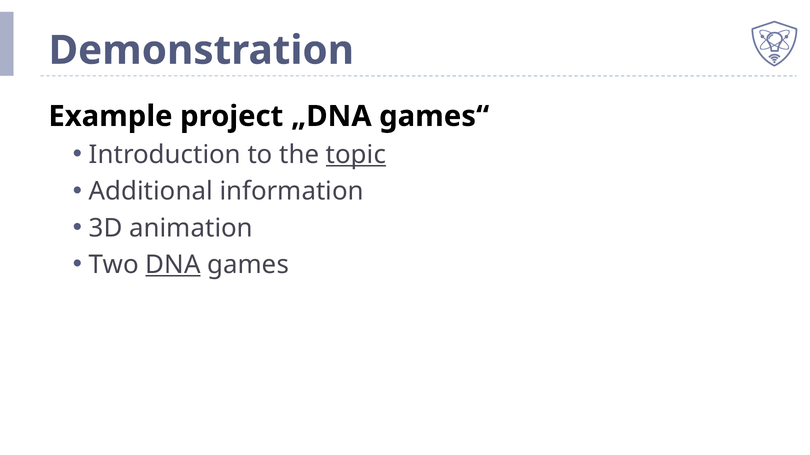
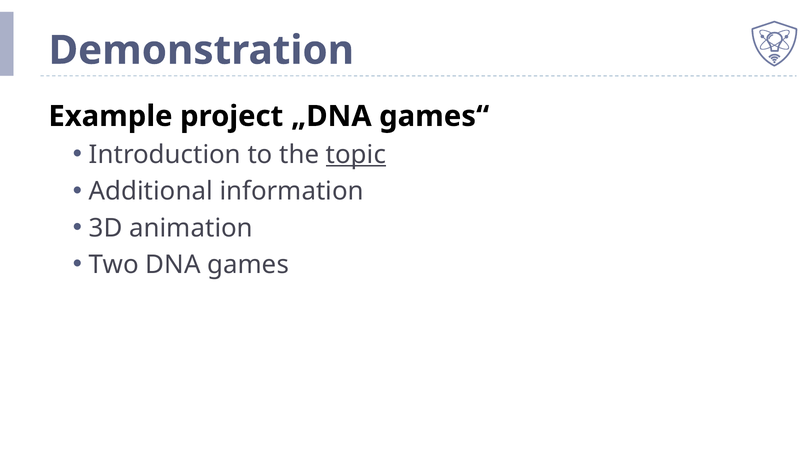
DNA underline: present -> none (173, 265)
